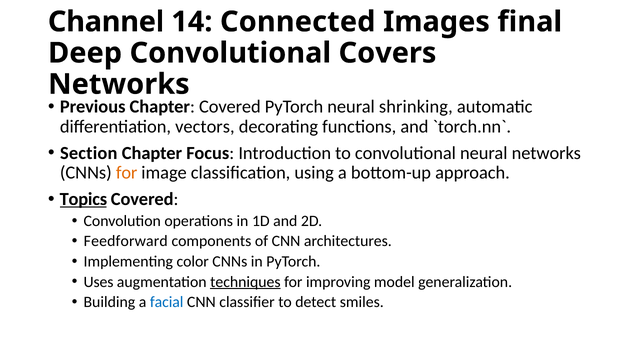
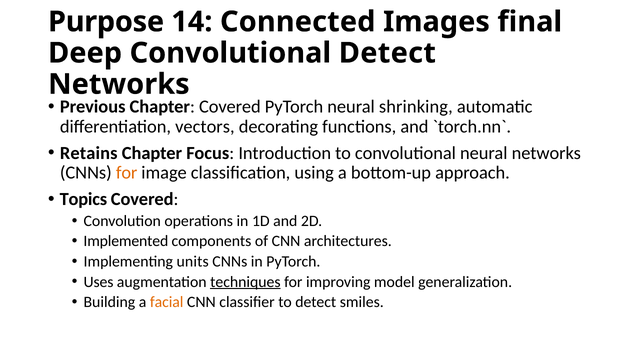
Channel: Channel -> Purpose (106, 22)
Convolutional Covers: Covers -> Detect (387, 53)
Section: Section -> Retains (89, 153)
Topics underline: present -> none (83, 199)
Feedforward: Feedforward -> Implemented (126, 241)
color: color -> units (193, 262)
facial colour: blue -> orange (167, 302)
